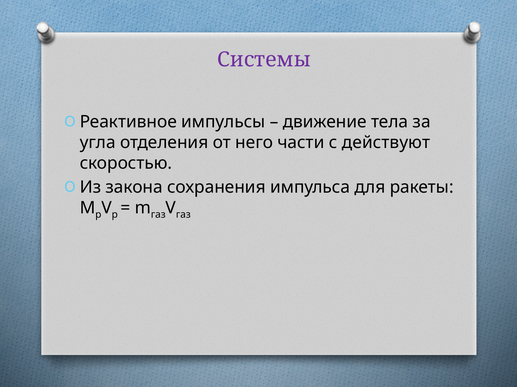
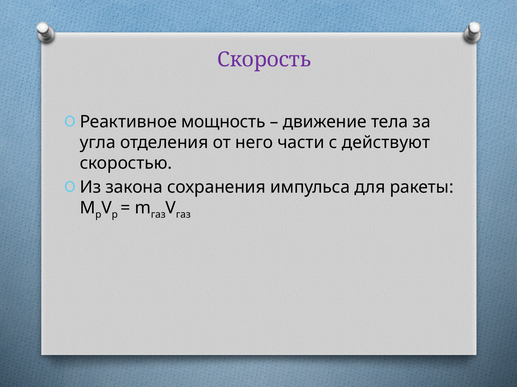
Системы: Системы -> Скорость (264, 60)
импульсы: импульсы -> мощность (223, 122)
